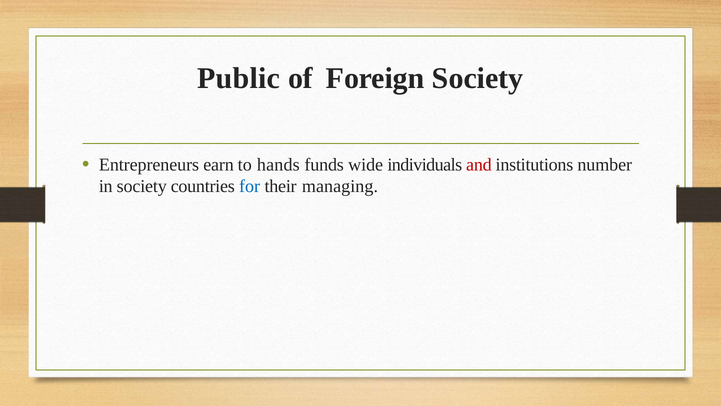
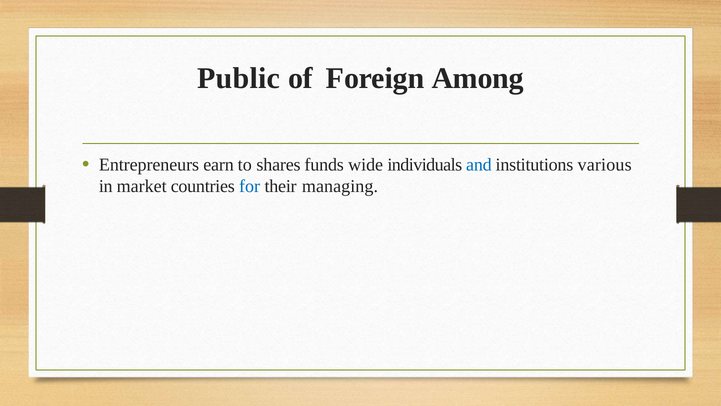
Foreign Society: Society -> Among (478, 78)
hands: hands -> shares (279, 165)
and colour: red -> blue (479, 165)
number: number -> various (605, 165)
in society: society -> market (142, 186)
